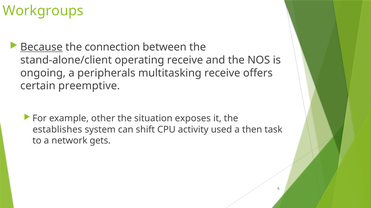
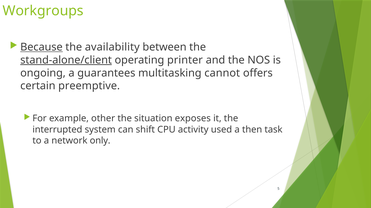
connection: connection -> availability (112, 47)
stand-alone/client underline: none -> present (66, 60)
operating receive: receive -> printer (185, 60)
peripherals: peripherals -> guarantees (106, 73)
multitasking receive: receive -> cannot (222, 73)
establishes: establishes -> interrupted (57, 130)
gets: gets -> only (100, 141)
